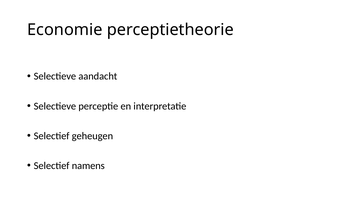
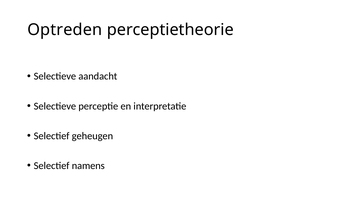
Economie: Economie -> Optreden (65, 30)
